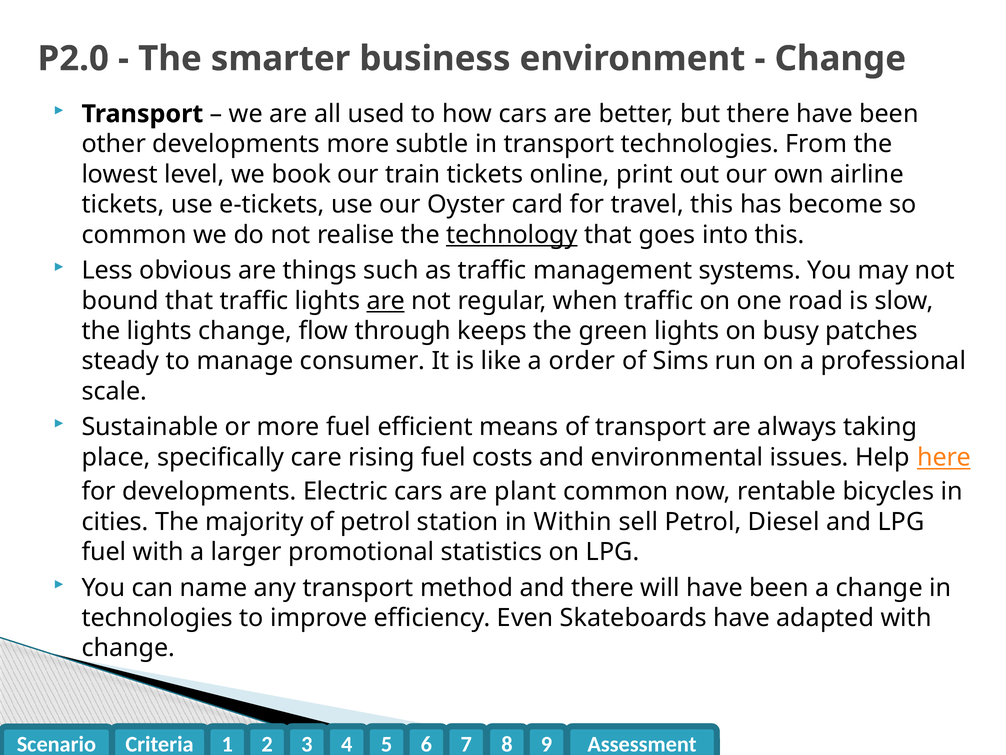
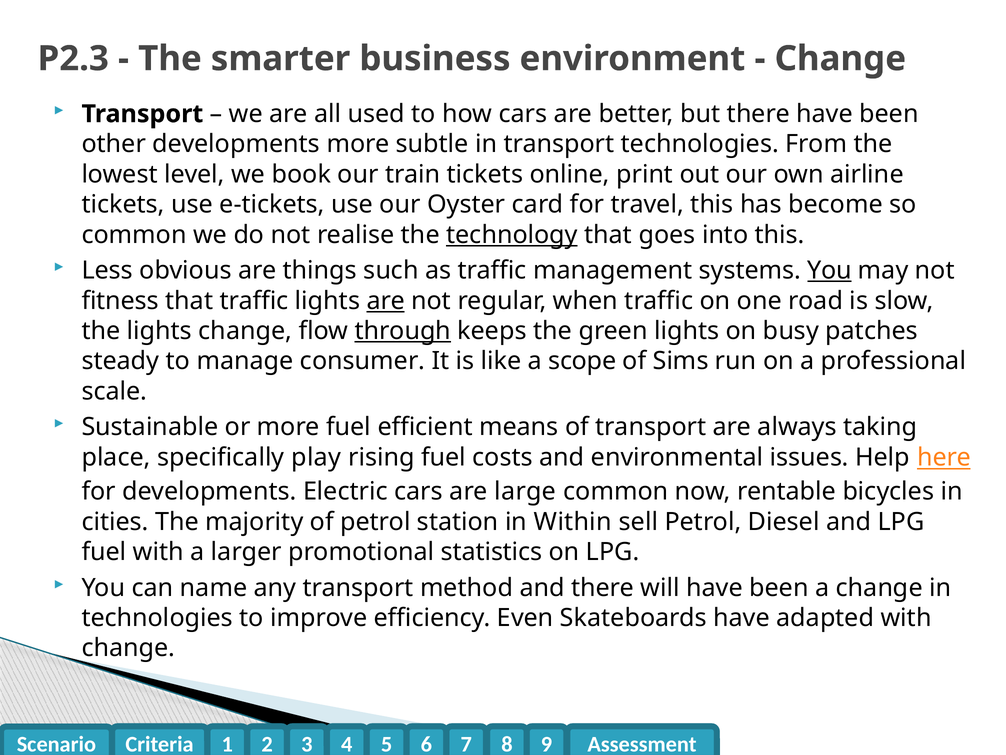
P2.0: P2.0 -> P2.3 (73, 59)
You underline: none -> present (830, 270)
bound: bound -> fitness (120, 301)
through underline: none -> present (403, 331)
order: order -> scope (582, 361)
care: care -> play (316, 457)
plant: plant -> large (525, 491)
